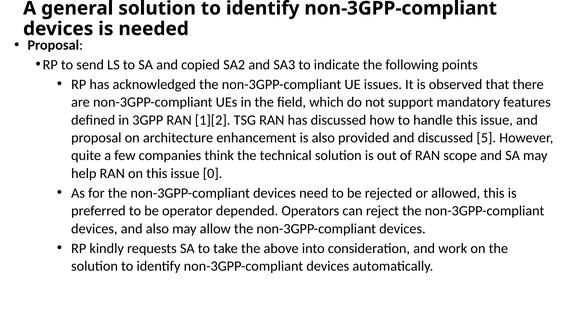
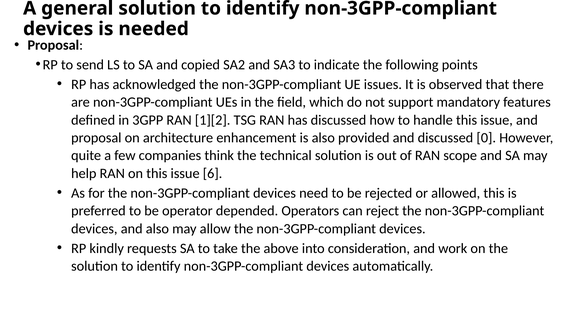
5: 5 -> 0 (486, 138)
0: 0 -> 6 (213, 173)
